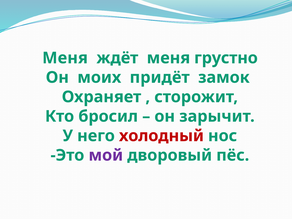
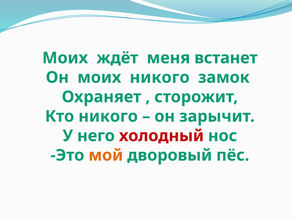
Меня: Меня -> Моих (65, 58)
грустно: грустно -> встанет (226, 58)
моих придёт: придёт -> никого (160, 77)
Кто бросил: бросил -> никого (108, 116)
мой colour: purple -> orange (106, 155)
